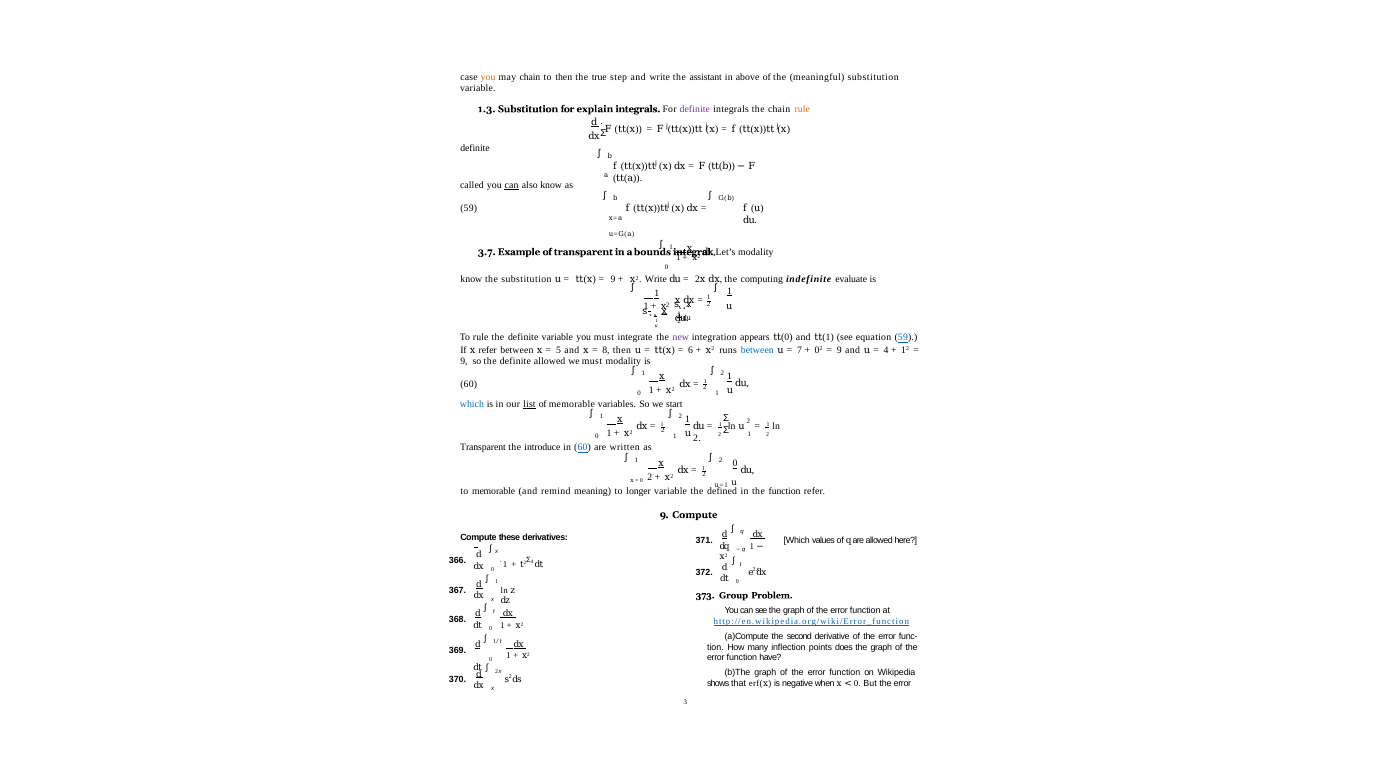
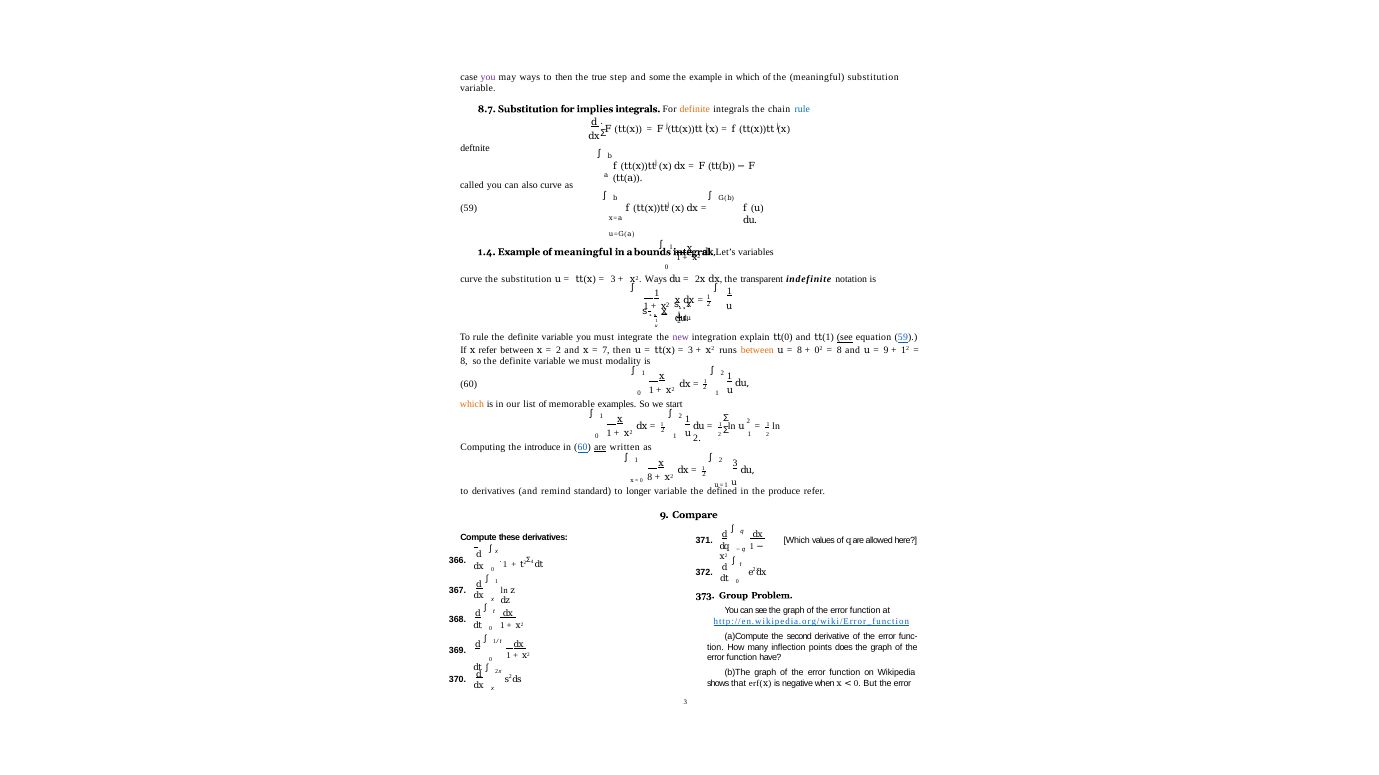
you colour: orange -> purple (488, 77)
may chain: chain -> ways (530, 77)
and write: write -> some (660, 77)
the assistant: assistant -> example (706, 77)
in above: above -> which (748, 77)
1.3: 1.3 -> 8.7 (487, 109)
explain: explain -> implies (595, 109)
definite colour: purple -> orange (695, 109)
rule colour: orange -> blue (802, 109)
definite: definite -> deftnite (475, 148)
can underline: present -> none (512, 185)
also know: know -> curve (551, 185)
3.7: 3.7 -> 1.4 (487, 252)
of transparent: transparent -> meaningful (583, 252)
Let’s modality: modality -> variables (756, 252)
know: know -> curve (471, 280)
9: 9 -> 3 (613, 280)
x2 Write: Write -> Ways (656, 280)
computing: computing -> transparent (762, 280)
evaluate: evaluate -> notation (851, 280)
appears: appears -> explain (755, 338)
see underline: none -> present (845, 338)
5: 5 -> 2 (559, 350)
8: 8 -> 7 (606, 350)
6: 6 -> 3 (691, 350)
between colour: blue -> orange (757, 350)
7: 7 -> 8 (800, 350)
9: 9 -> 8 (839, 350)
4: 4 -> 9 (886, 350)
9: 9 -> 8 (464, 362)
so the definite allowed: allowed -> variable (550, 362)
which colour: blue -> orange (472, 404)
list underline: present -> none (530, 404)
variables: variables -> examples (617, 404)
Transparent: Transparent -> Computing (483, 448)
are underline: none -> present (600, 448)
2 0: 0 -> 3 (735, 464)
0 2: 2 -> 8 (650, 478)
to memorable: memorable -> derivatives (494, 492)
meaning: meaning -> standard (593, 492)
the function: function -> produce (785, 492)
9 Compute: Compute -> Compare (695, 515)
